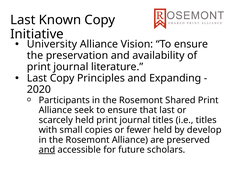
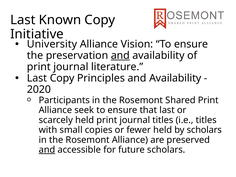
and underline: none -> present (120, 56)
Principles and Expanding: Expanding -> Availability (175, 78)
by develop: develop -> scholars (204, 130)
